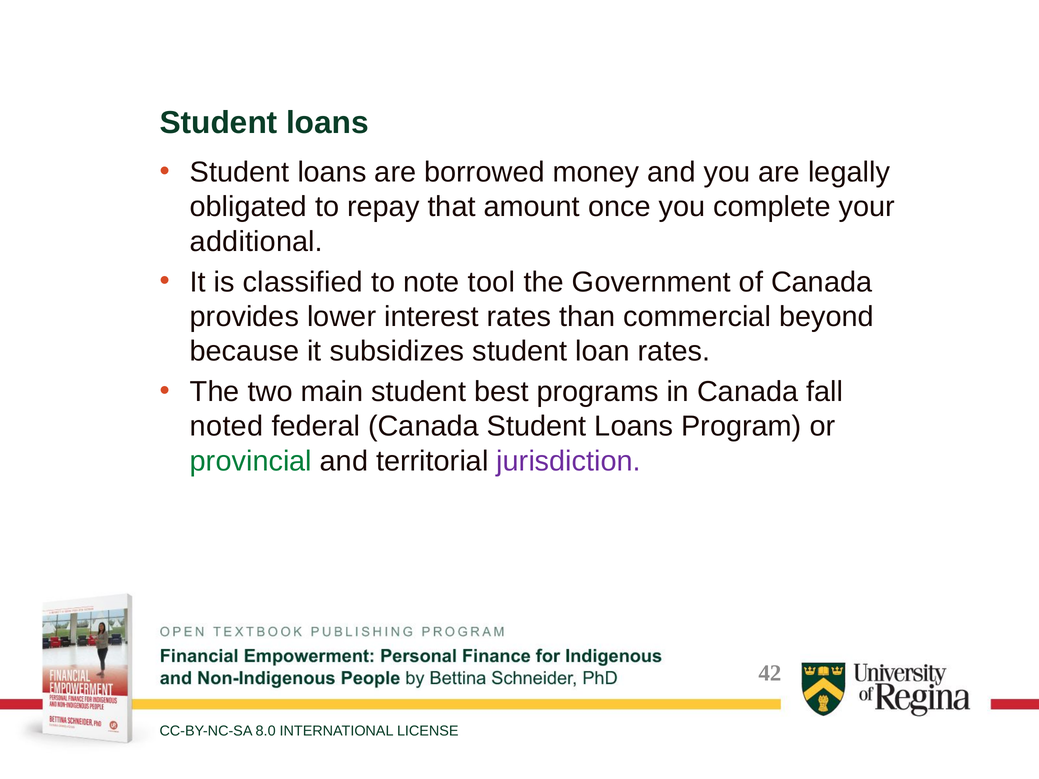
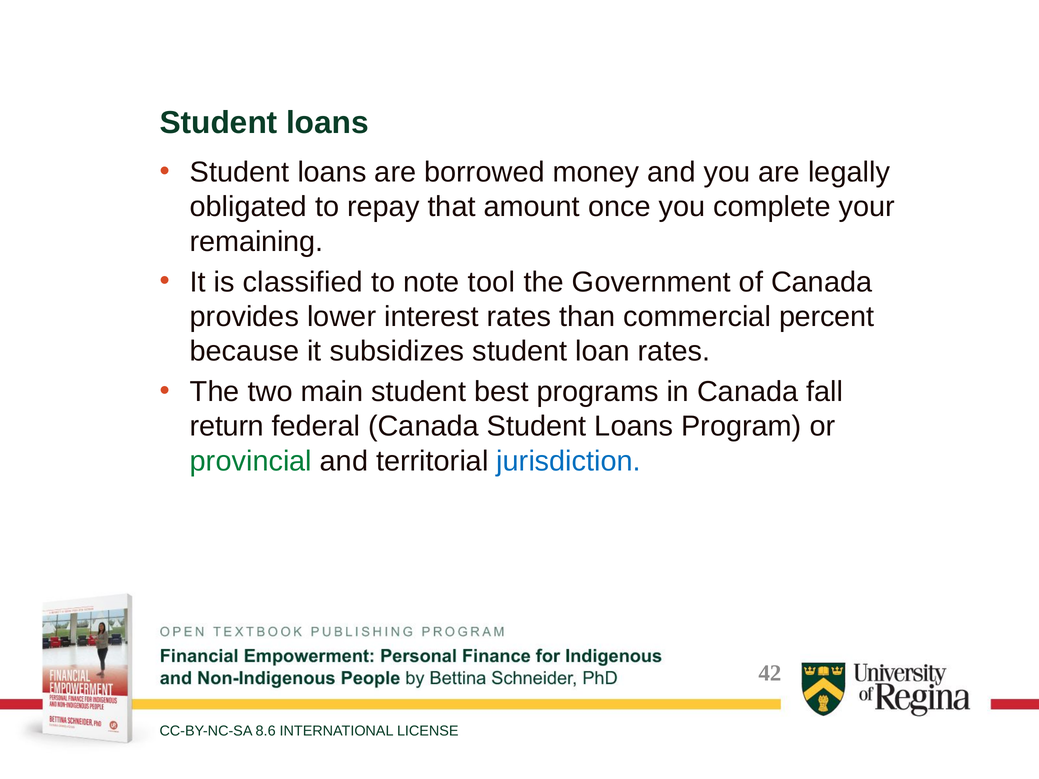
additional: additional -> remaining (257, 242)
beyond: beyond -> percent (827, 317)
noted: noted -> return (227, 427)
jurisdiction colour: purple -> blue (569, 461)
8.0: 8.0 -> 8.6 (266, 731)
